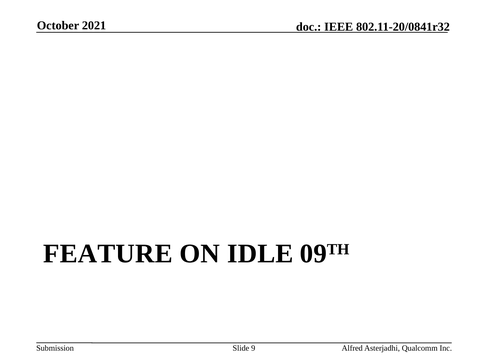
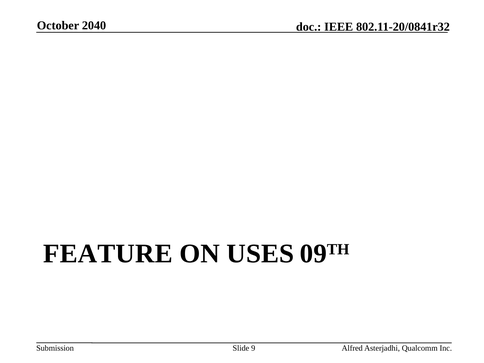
2021: 2021 -> 2040 (94, 26)
IDLE: IDLE -> USES (260, 254)
